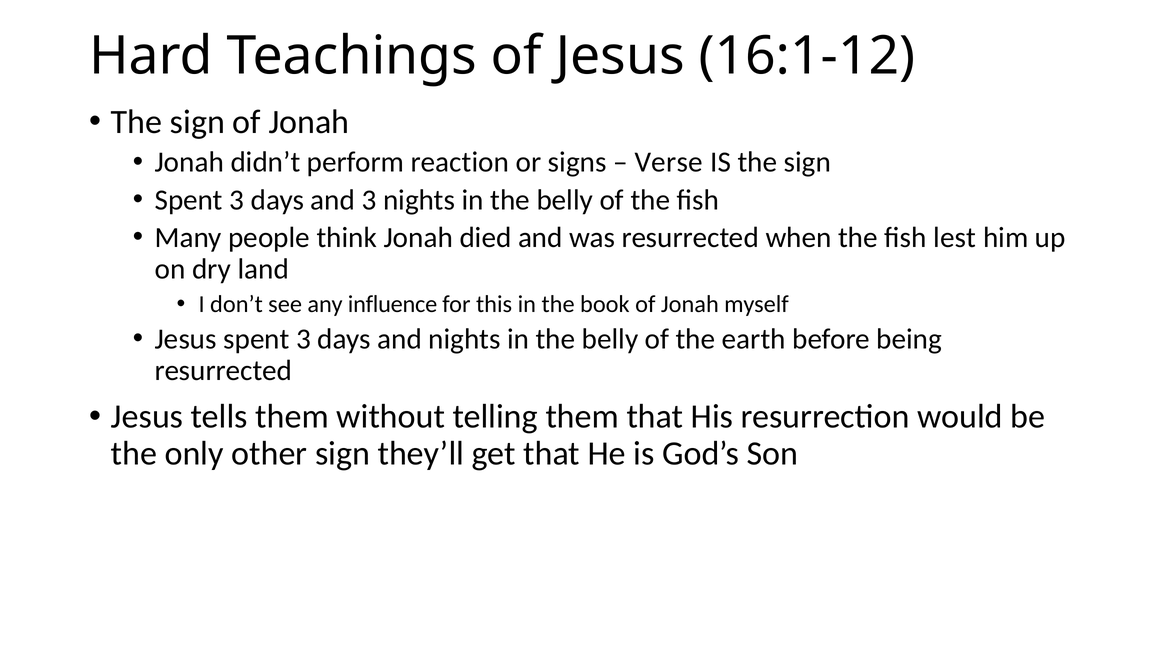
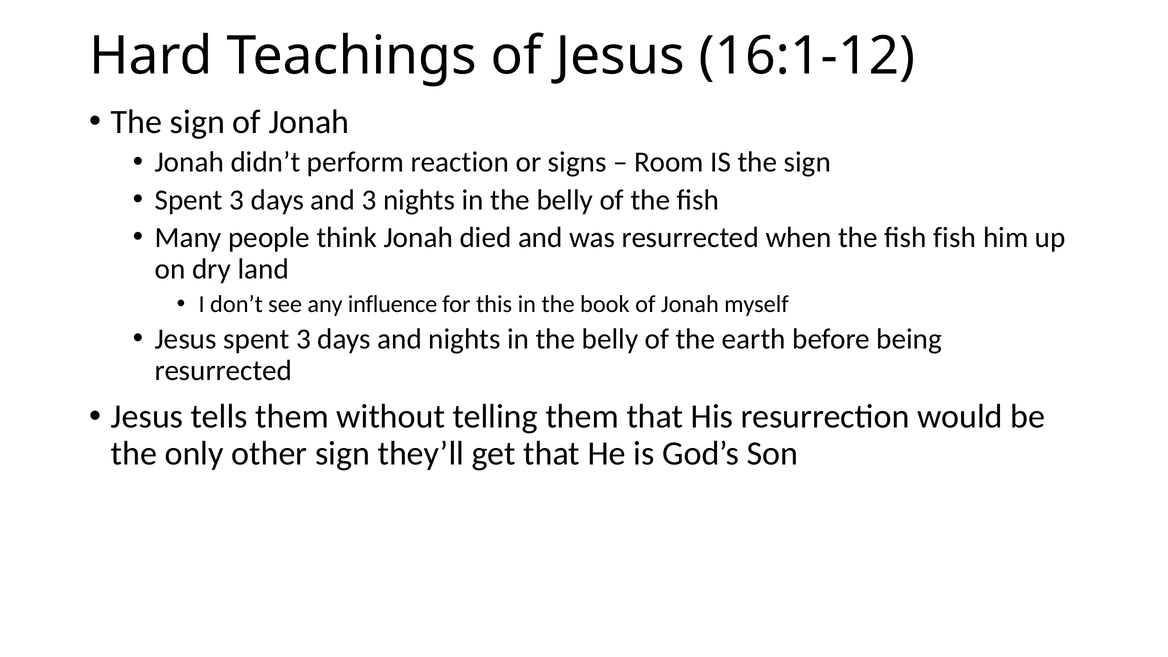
Verse: Verse -> Room (669, 162)
fish lest: lest -> fish (955, 237)
